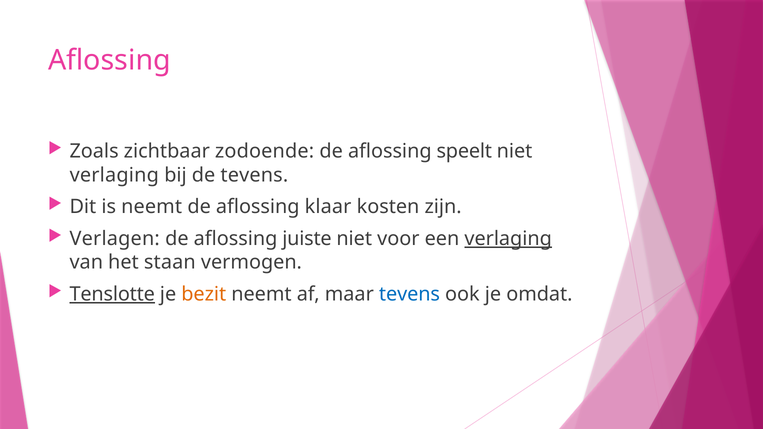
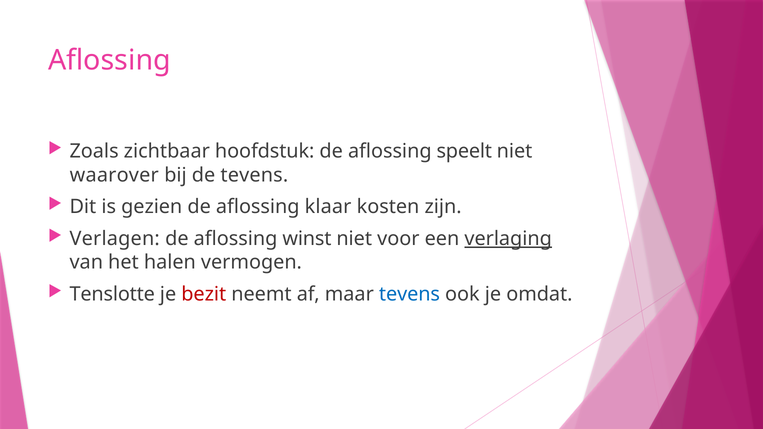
zodoende: zodoende -> hoofdstuk (265, 151)
verlaging: verlaging -> waarover (114, 175)
is neemt: neemt -> gezien (152, 207)
juiste: juiste -> winst (307, 239)
staan: staan -> halen (170, 263)
Tenslotte underline: present -> none (112, 294)
bezit colour: orange -> red (204, 294)
